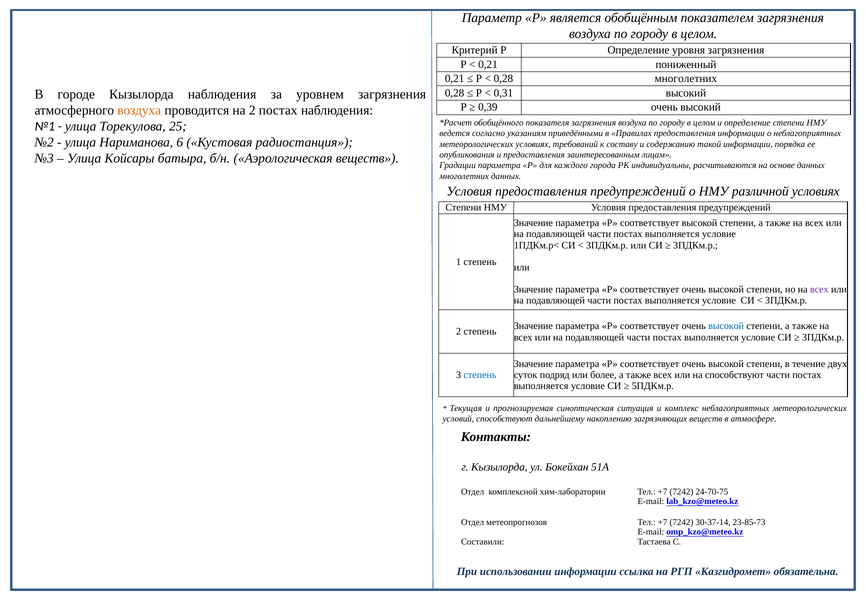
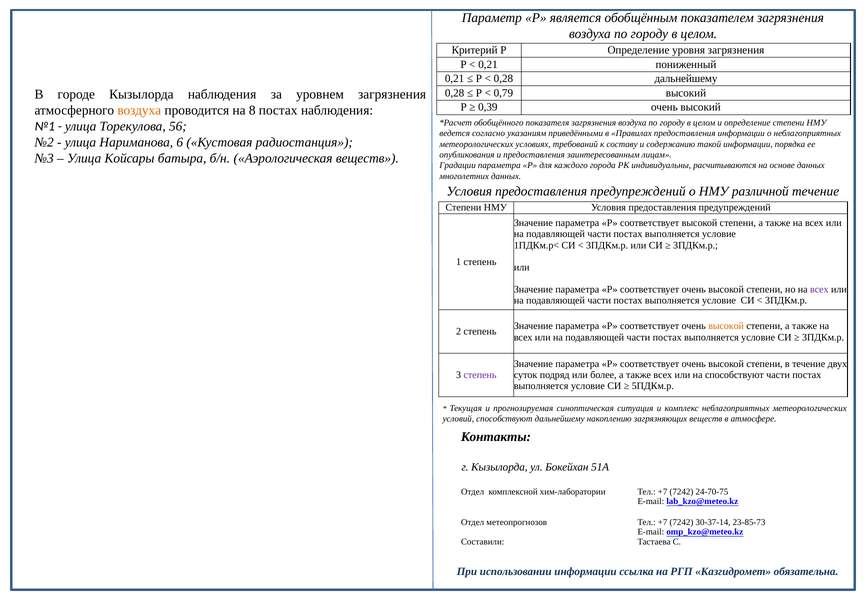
0,28 многолетних: многолетних -> дальнейшему (686, 79)
0,31: 0,31 -> 0,79 (503, 93)
на 2: 2 -> 8 (252, 110)
25: 25 -> 56 (178, 126)
различной условиях: условиях -> течение (816, 191)
высокой colour: blue -> orange (726, 326)
степень colour: blue -> purple (480, 375)
